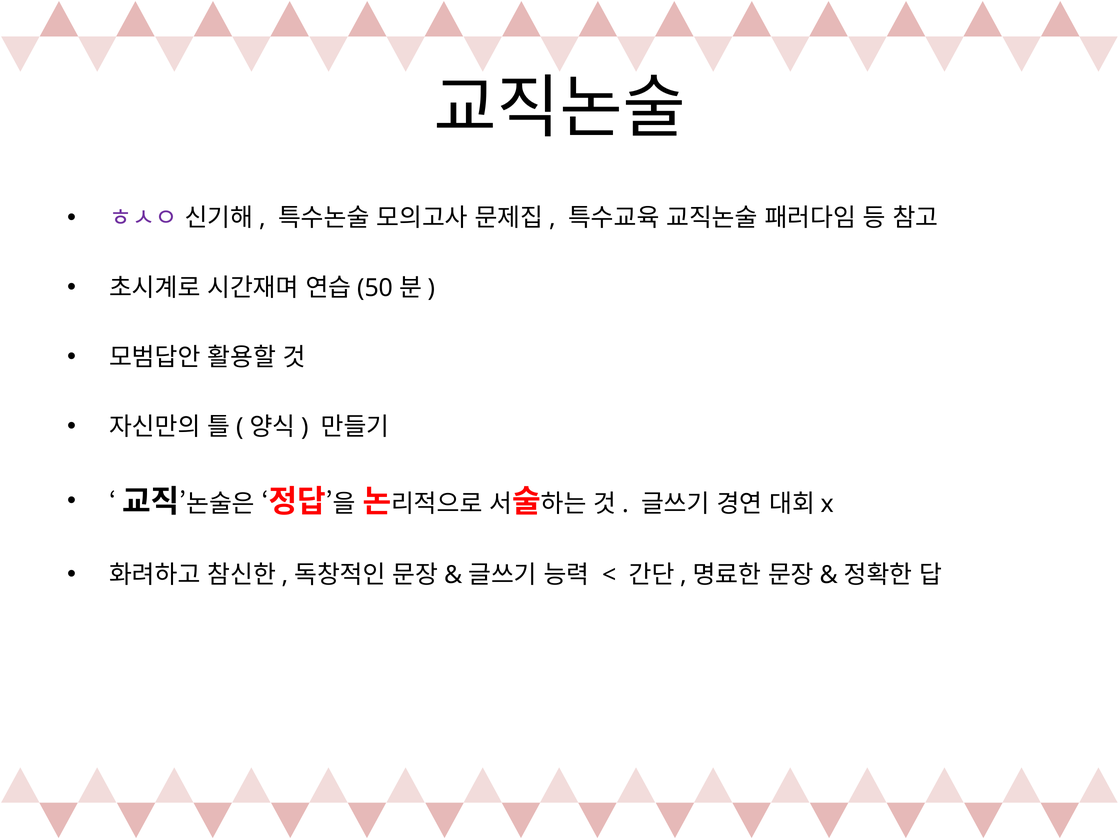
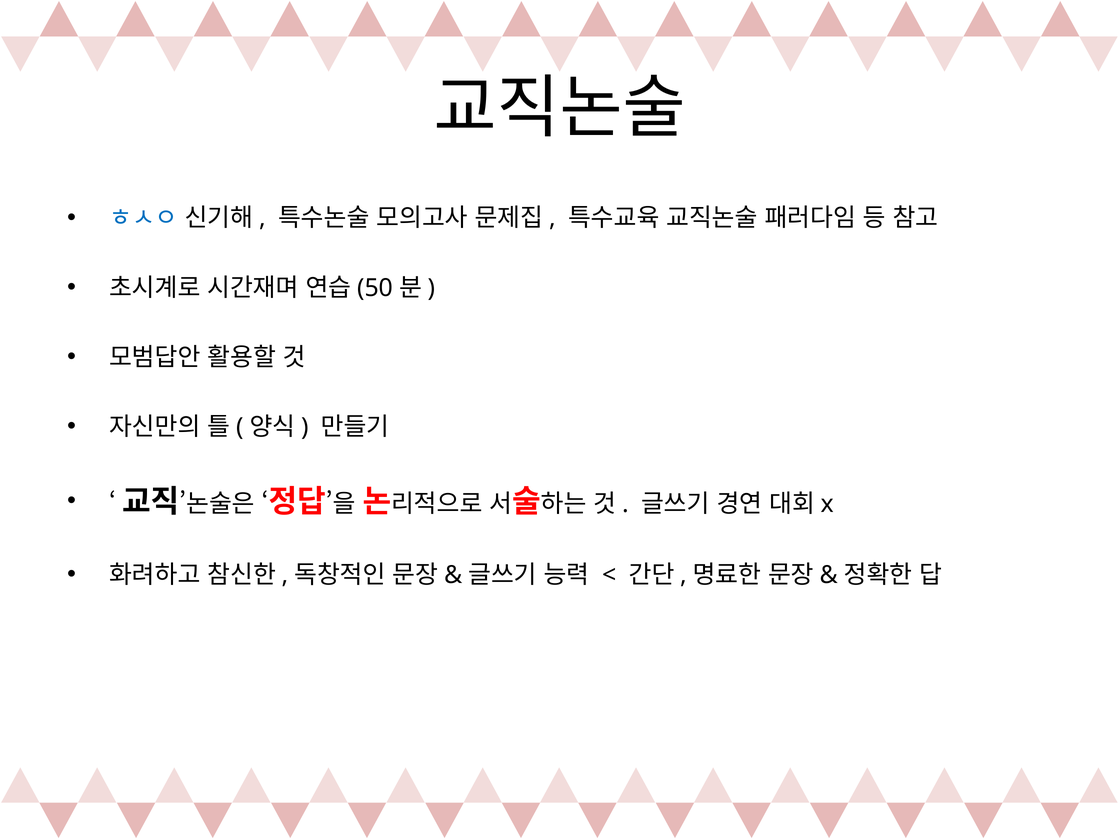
ㅎㅅㅇ colour: purple -> blue (143, 218)
